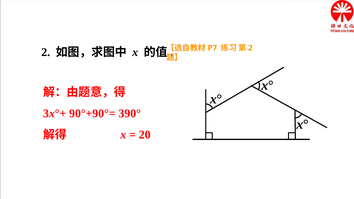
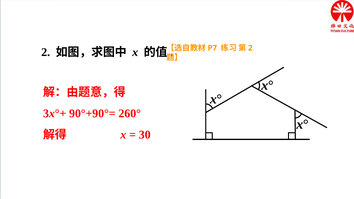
390°: 390° -> 260° (130, 114)
20: 20 -> 30 (145, 135)
